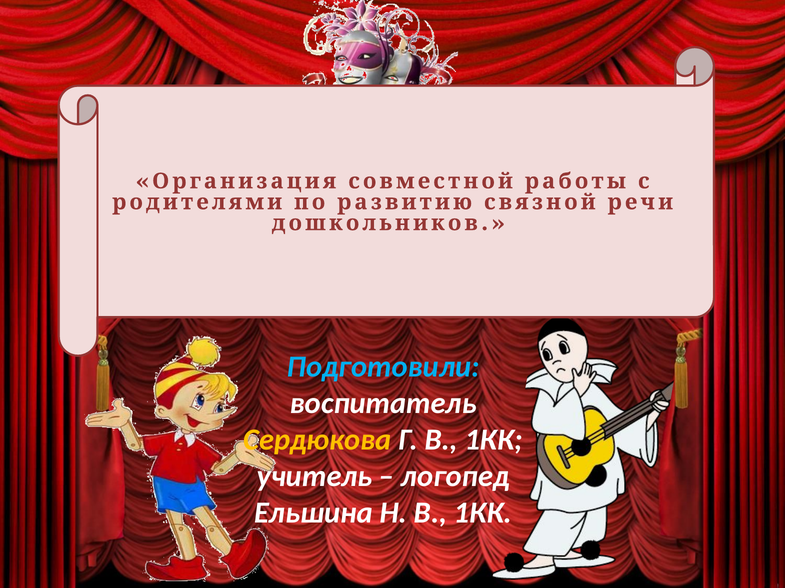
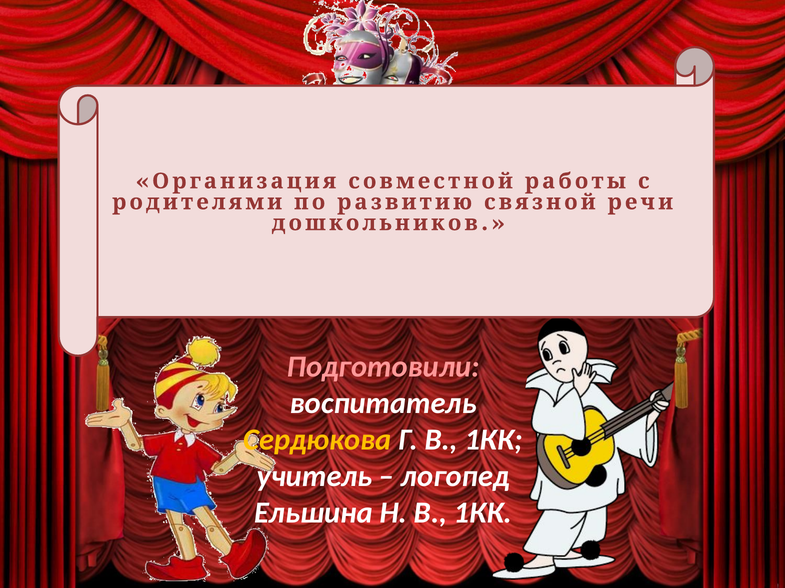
Подготовили colour: light blue -> pink (383, 367)
